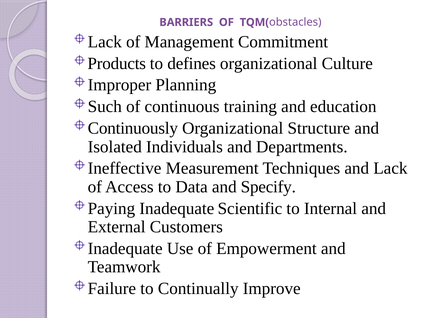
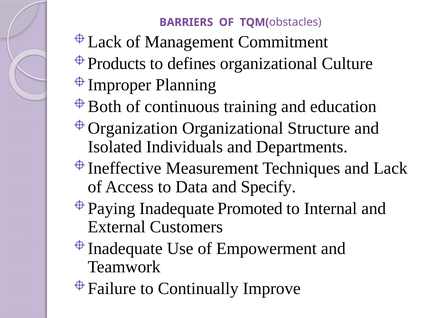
Such: Such -> Both (105, 107)
Continuously: Continuously -> Organization (133, 128)
Scientific: Scientific -> Promoted (250, 208)
